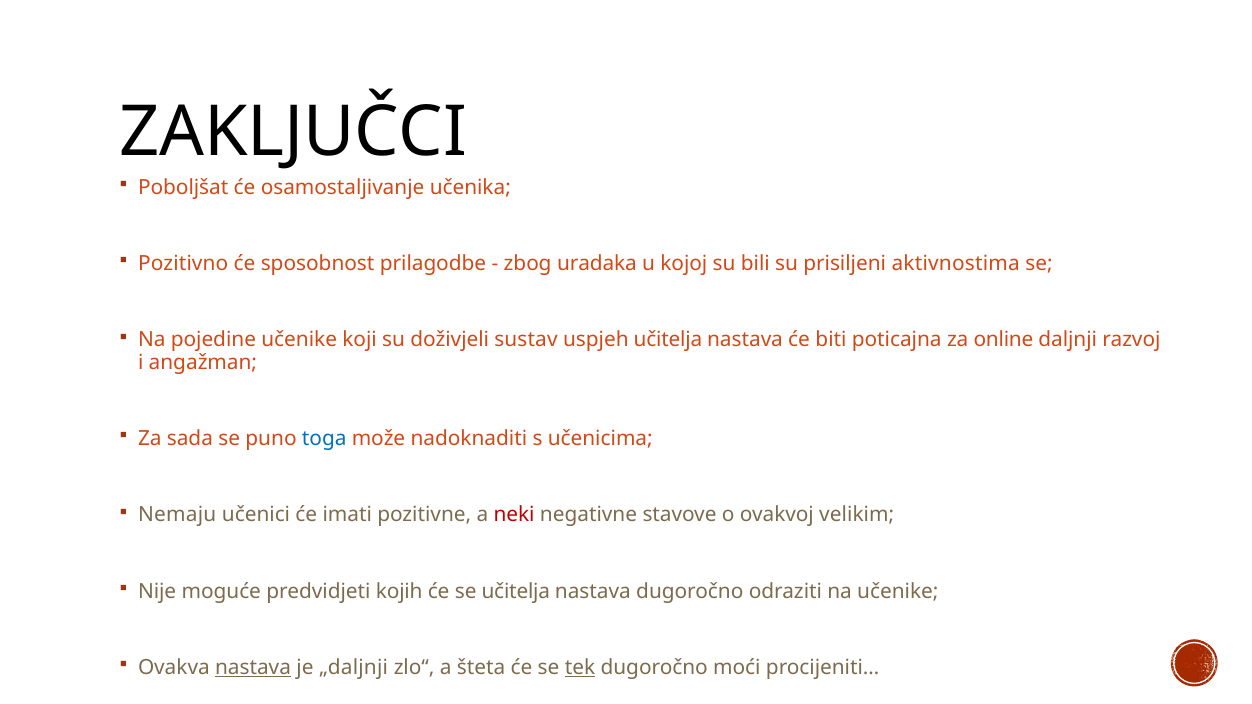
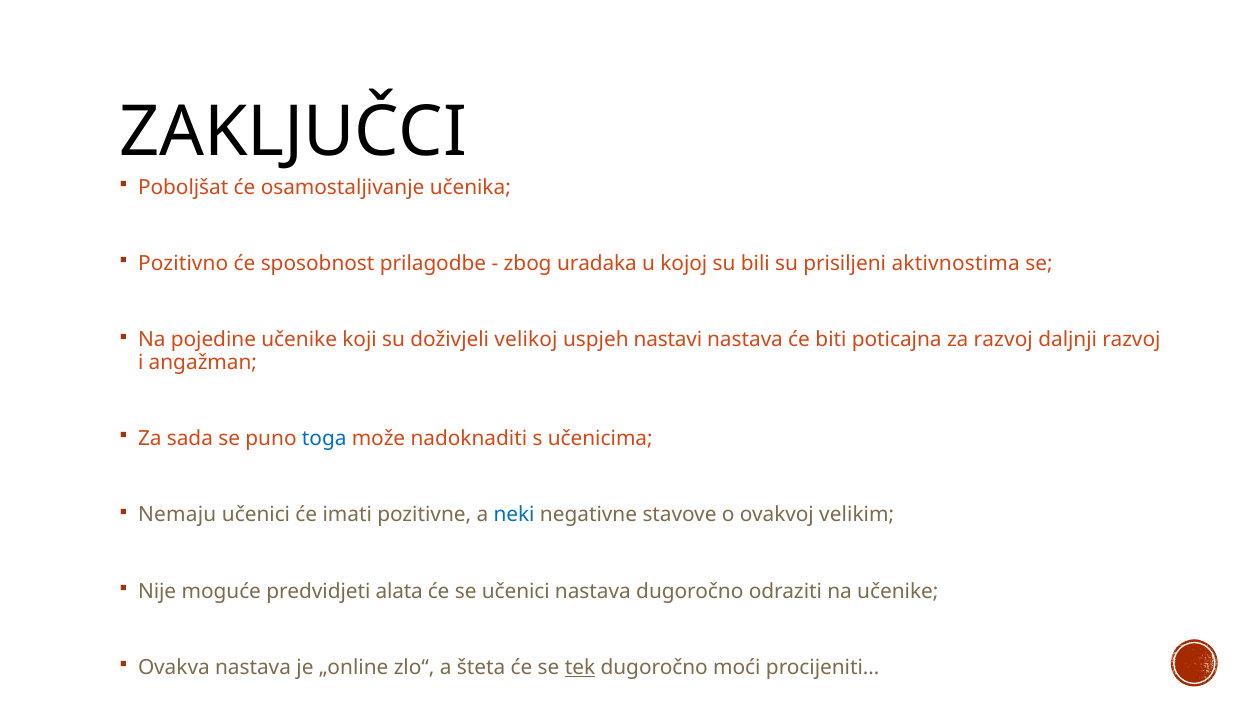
sustav: sustav -> velikoj (526, 340)
uspjeh učitelja: učitelja -> nastavi (668, 340)
za online: online -> razvoj (1003, 340)
neki colour: red -> blue (514, 515)
kojih: kojih -> alata (399, 591)
se učitelja: učitelja -> učenici (516, 591)
nastava underline: present -> none (253, 668)
„daljnji: „daljnji -> „online (354, 668)
